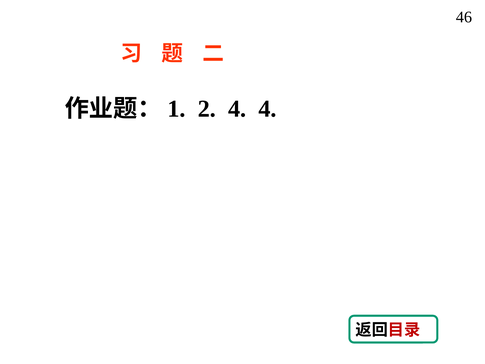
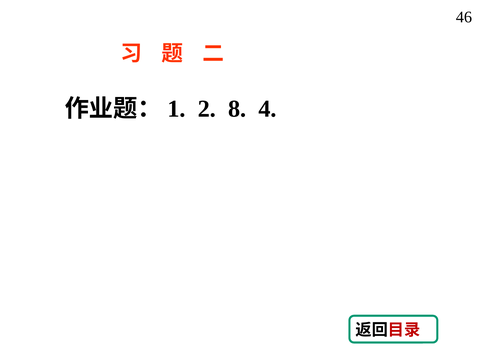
2 4: 4 -> 8 (237, 109)
